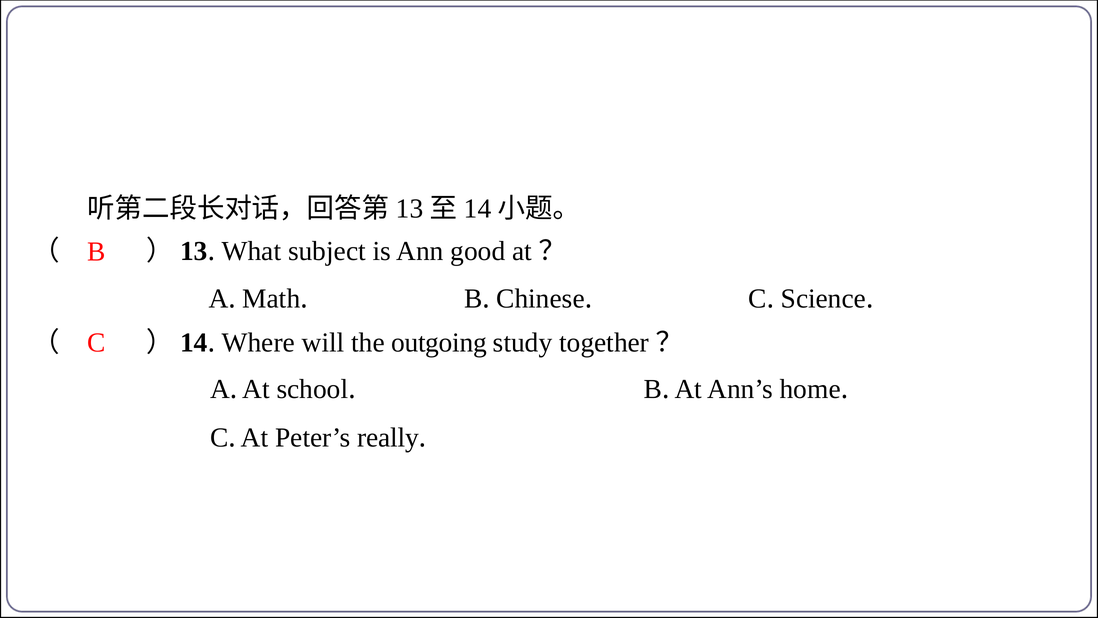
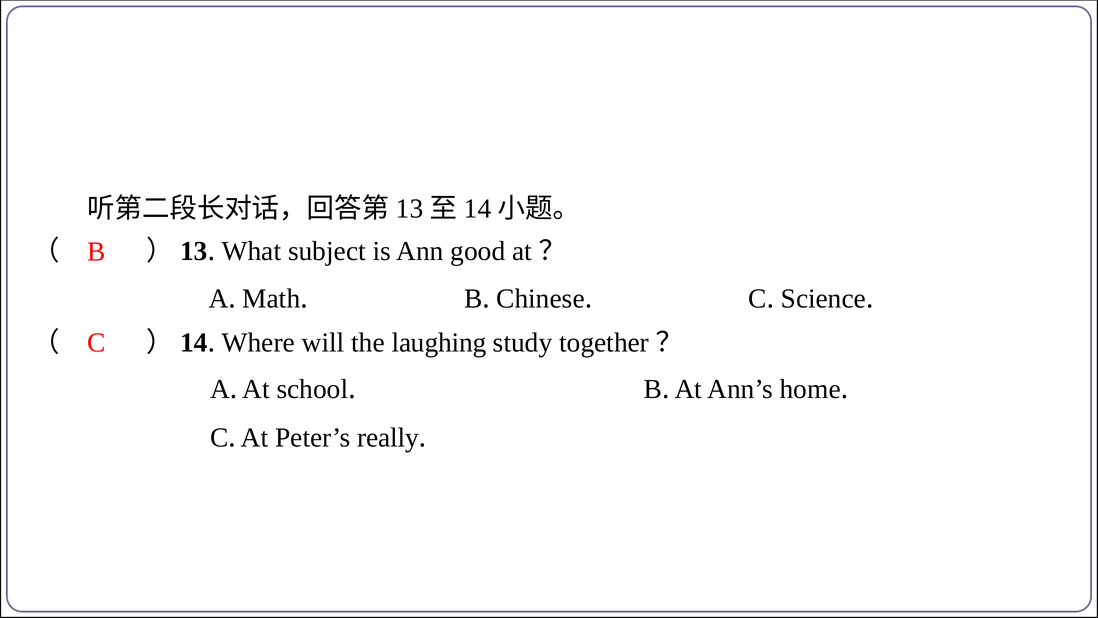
outgoing: outgoing -> laughing (439, 342)
